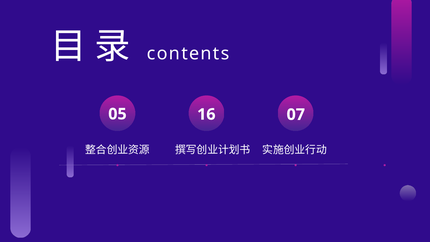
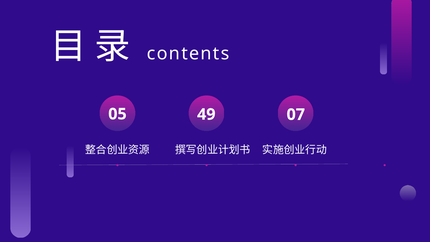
16: 16 -> 49 (206, 114)
